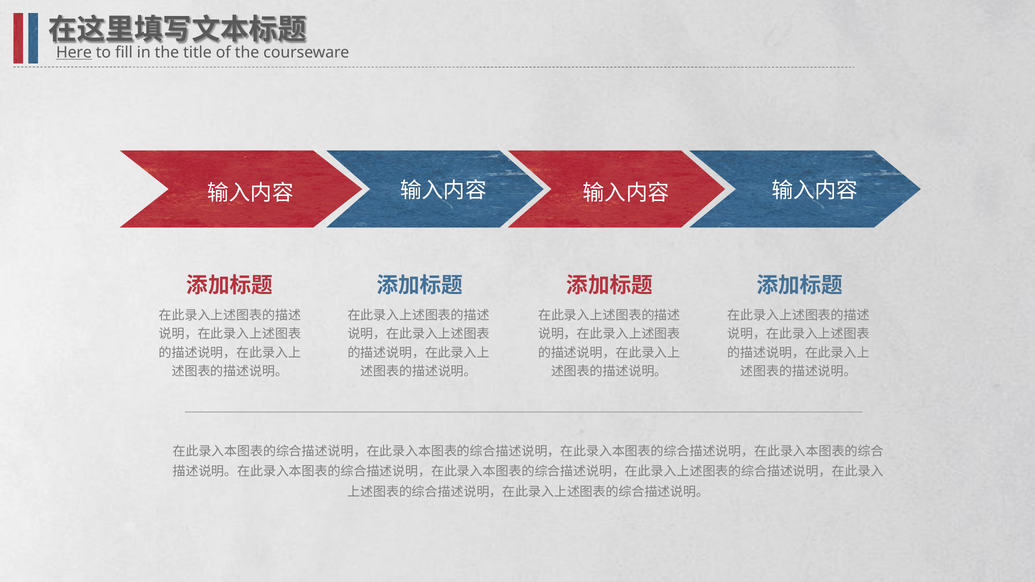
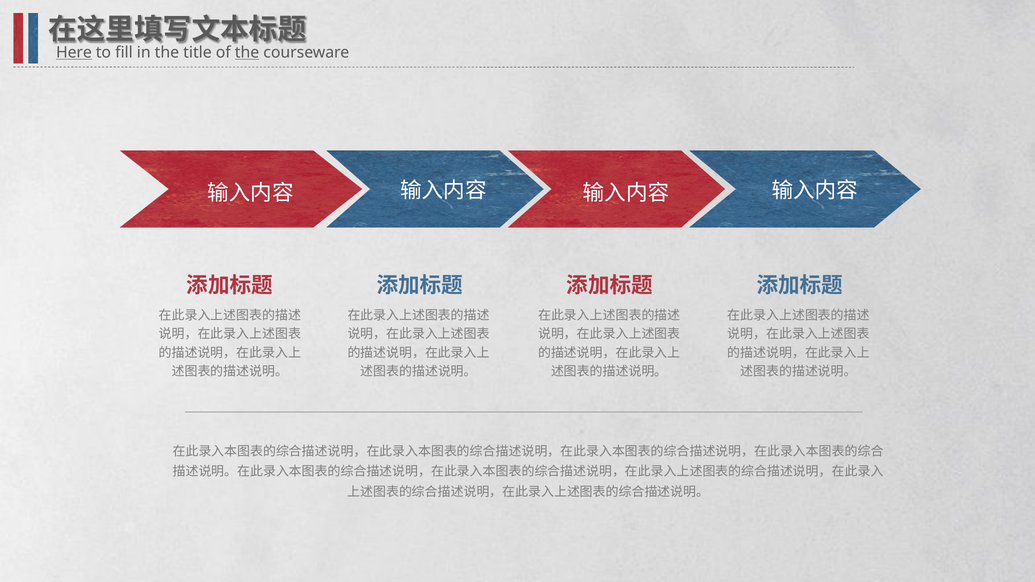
the underline: none -> present (247, 52)
